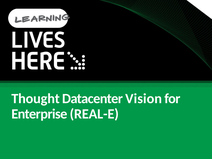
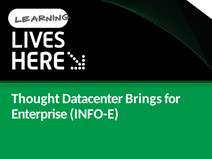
Vision: Vision -> Brings (144, 99)
REAL-E: REAL-E -> INFO-E (94, 114)
